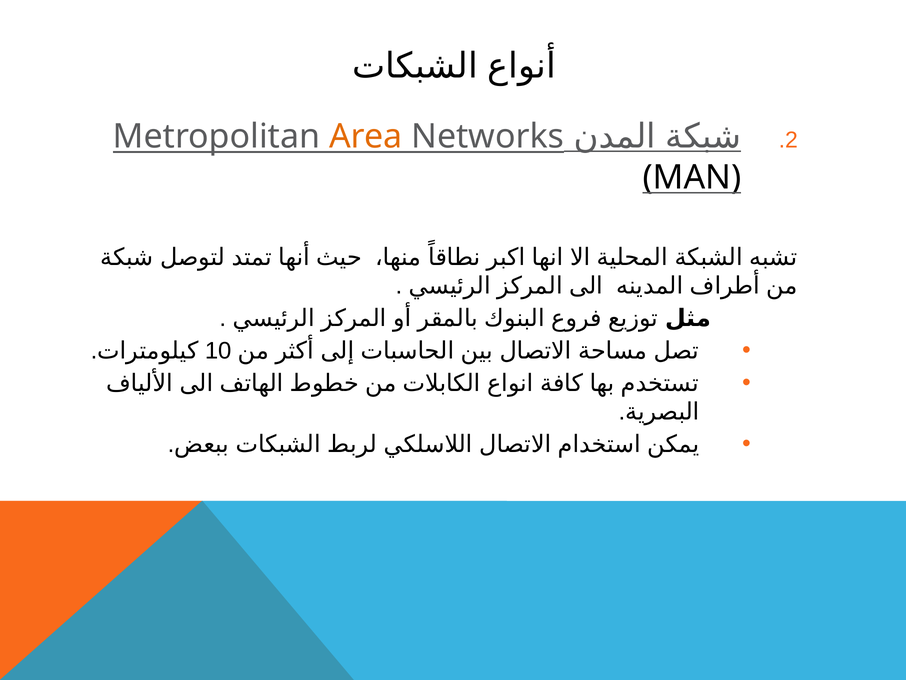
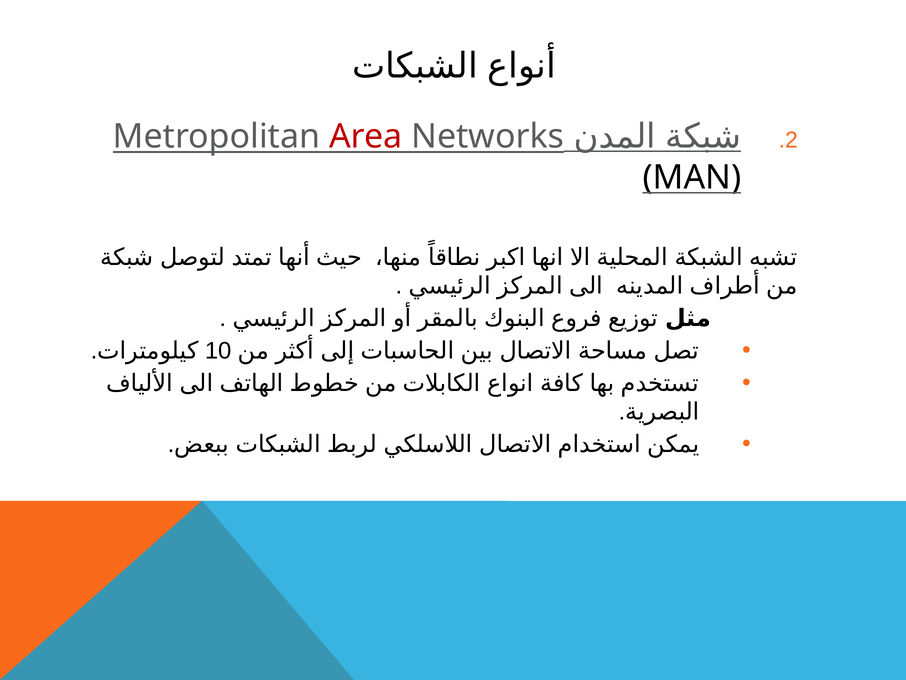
Area colour: orange -> red (366, 136)
